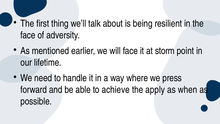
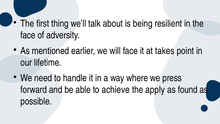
storm: storm -> takes (165, 51)
when: when -> found (188, 90)
